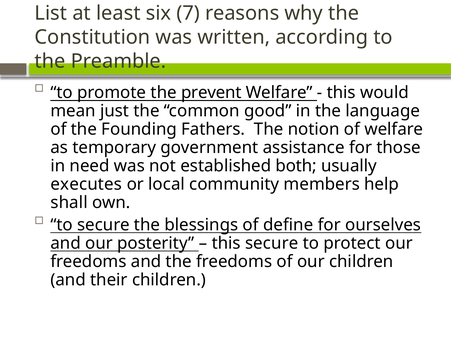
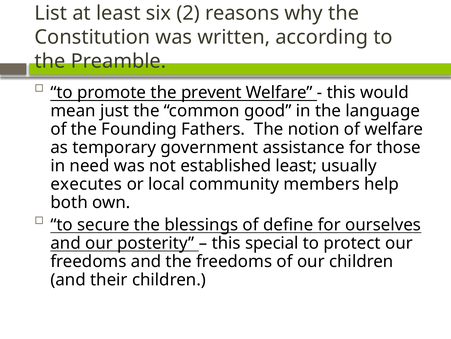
7: 7 -> 2 (188, 13)
established both: both -> least (296, 166)
shall: shall -> both (69, 202)
this secure: secure -> special (272, 243)
